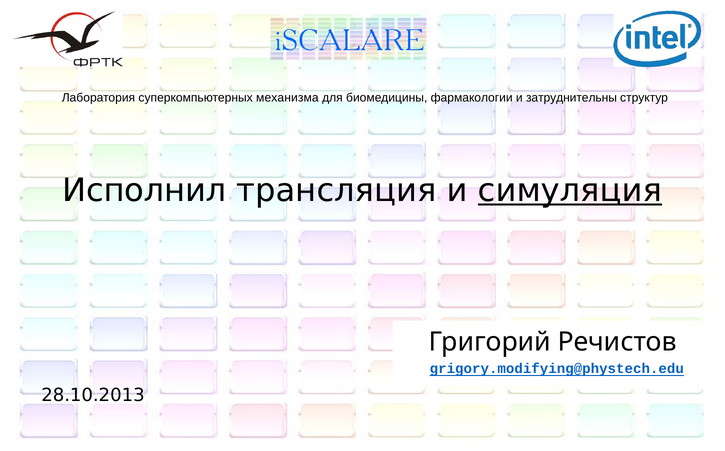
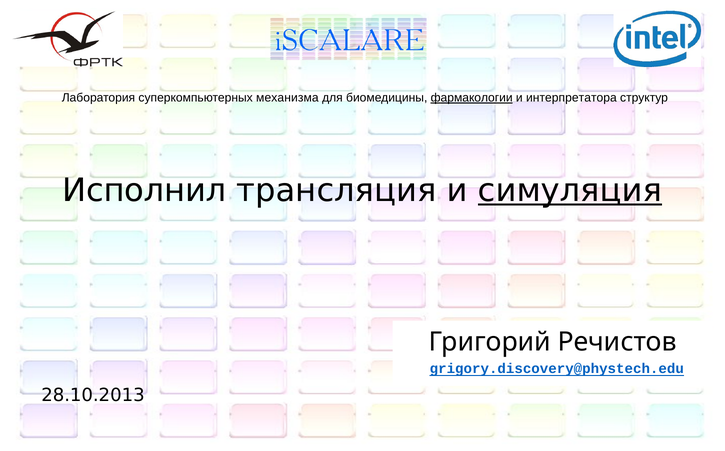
фармакологии underline: none -> present (472, 98)
затруднительны: затруднительны -> интерпретатора (571, 98)
grigory.modifying@phystech.edu: grigory.modifying@phystech.edu -> grigory.discovery@phystech.edu (557, 369)
